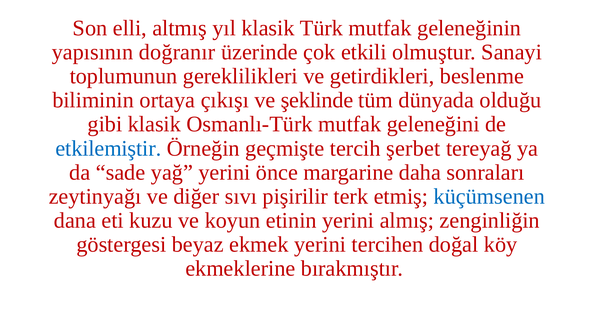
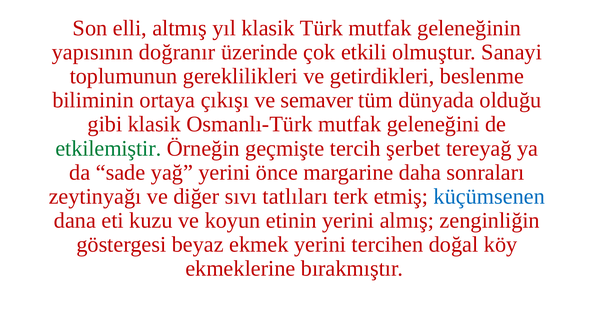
şeklinde: şeklinde -> semaver (317, 100)
etkilemiştir colour: blue -> green (108, 148)
pişirilir: pişirilir -> tatlıları (295, 197)
